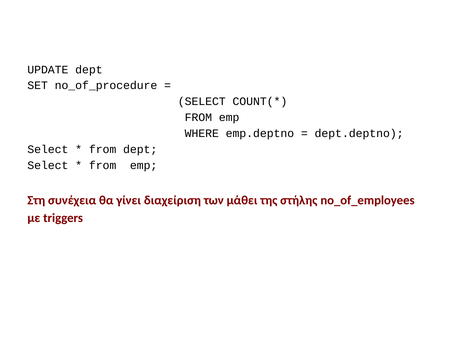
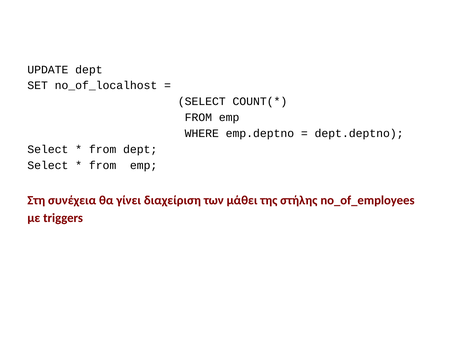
no_of_procedure: no_of_procedure -> no_of_localhost (106, 86)
